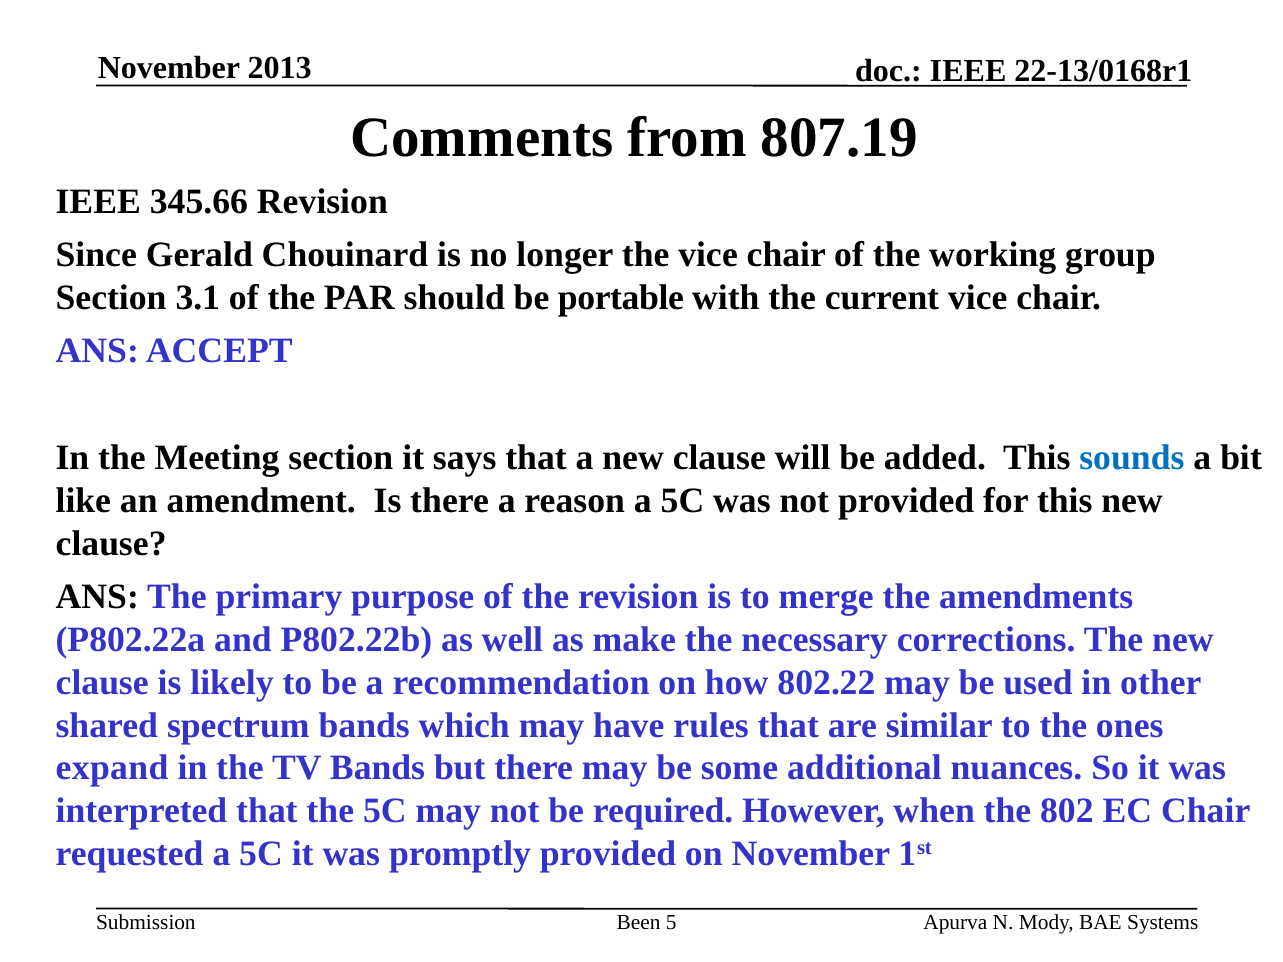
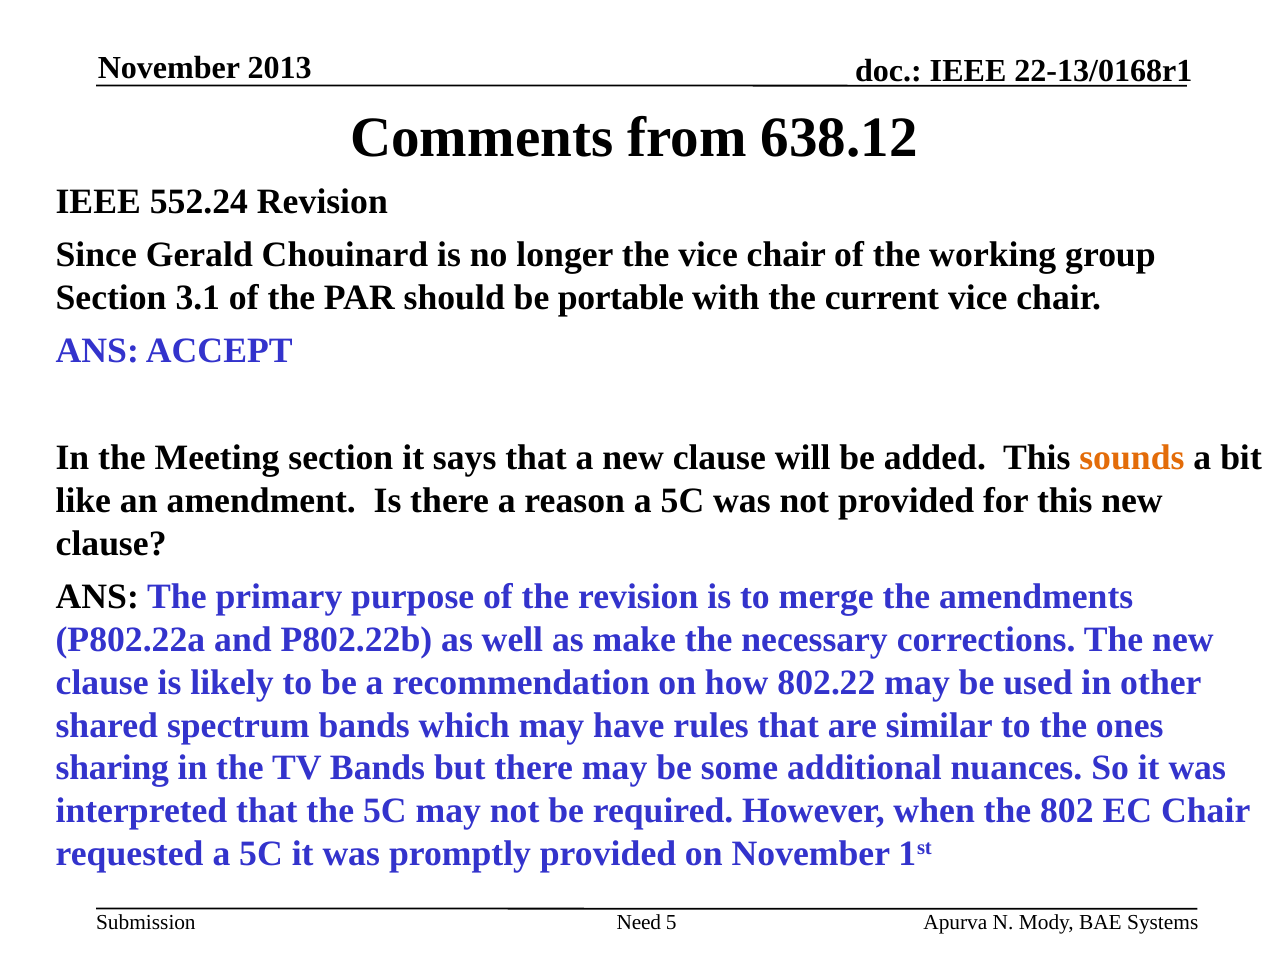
807.19: 807.19 -> 638.12 (839, 138)
345.66: 345.66 -> 552.24 (199, 201)
sounds colour: blue -> orange (1132, 458)
expand: expand -> sharing (112, 768)
Been: Been -> Need (639, 923)
